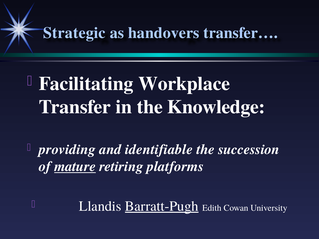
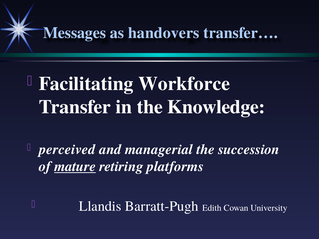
Strategic: Strategic -> Messages (75, 33)
Workplace: Workplace -> Workforce (184, 84)
providing: providing -> perceived (67, 150)
identifiable: identifiable -> managerial (159, 150)
Barratt-Pugh underline: present -> none (162, 206)
